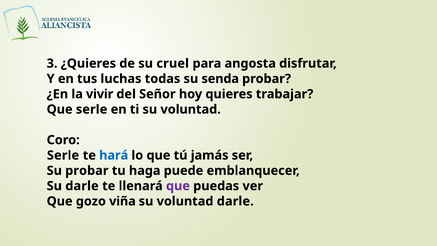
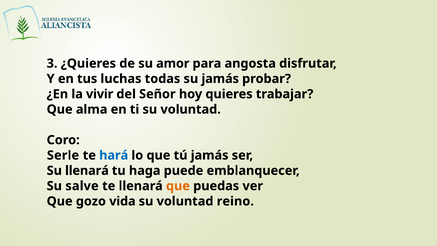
cruel: cruel -> amor (173, 63)
su senda: senda -> jamás (220, 79)
Que serle: serle -> alma (92, 109)
Su probar: probar -> llenará (87, 171)
Su darle: darle -> salve (82, 186)
que colour: purple -> orange (178, 186)
viña: viña -> vida (122, 201)
voluntad darle: darle -> reino (235, 201)
